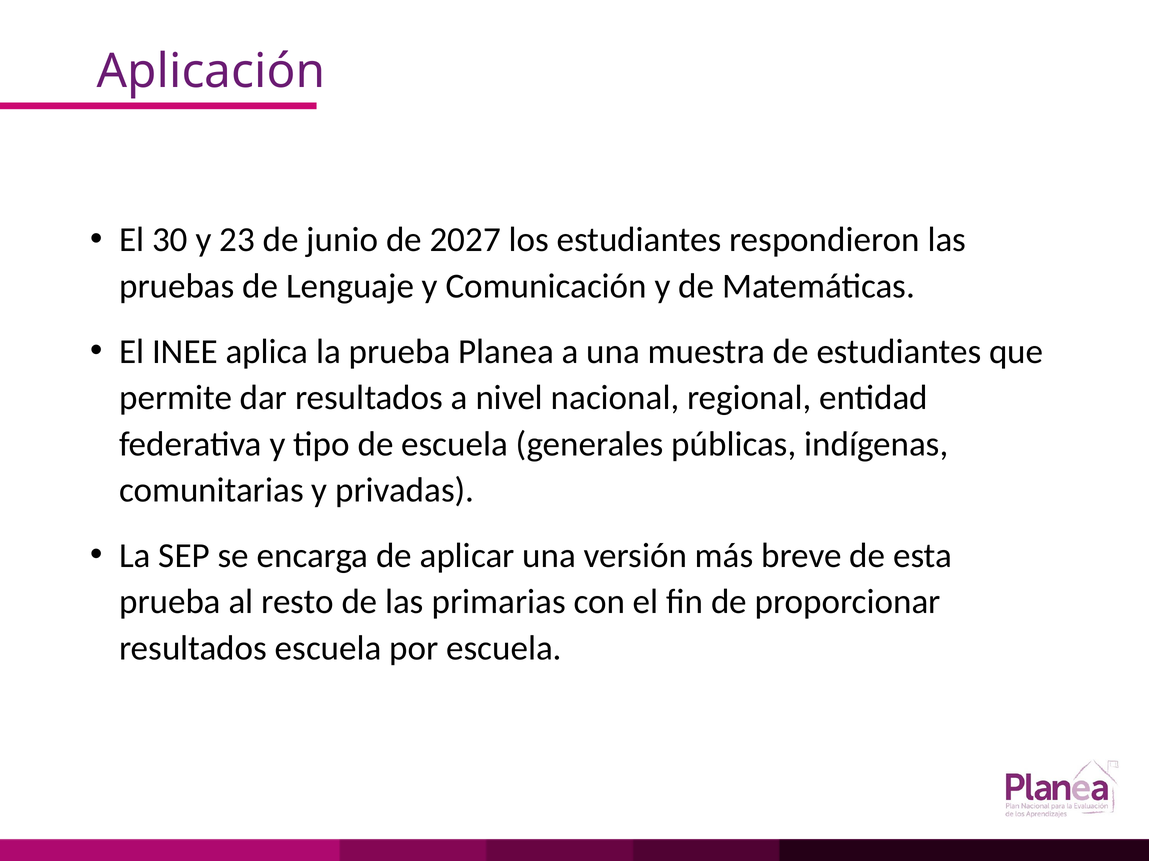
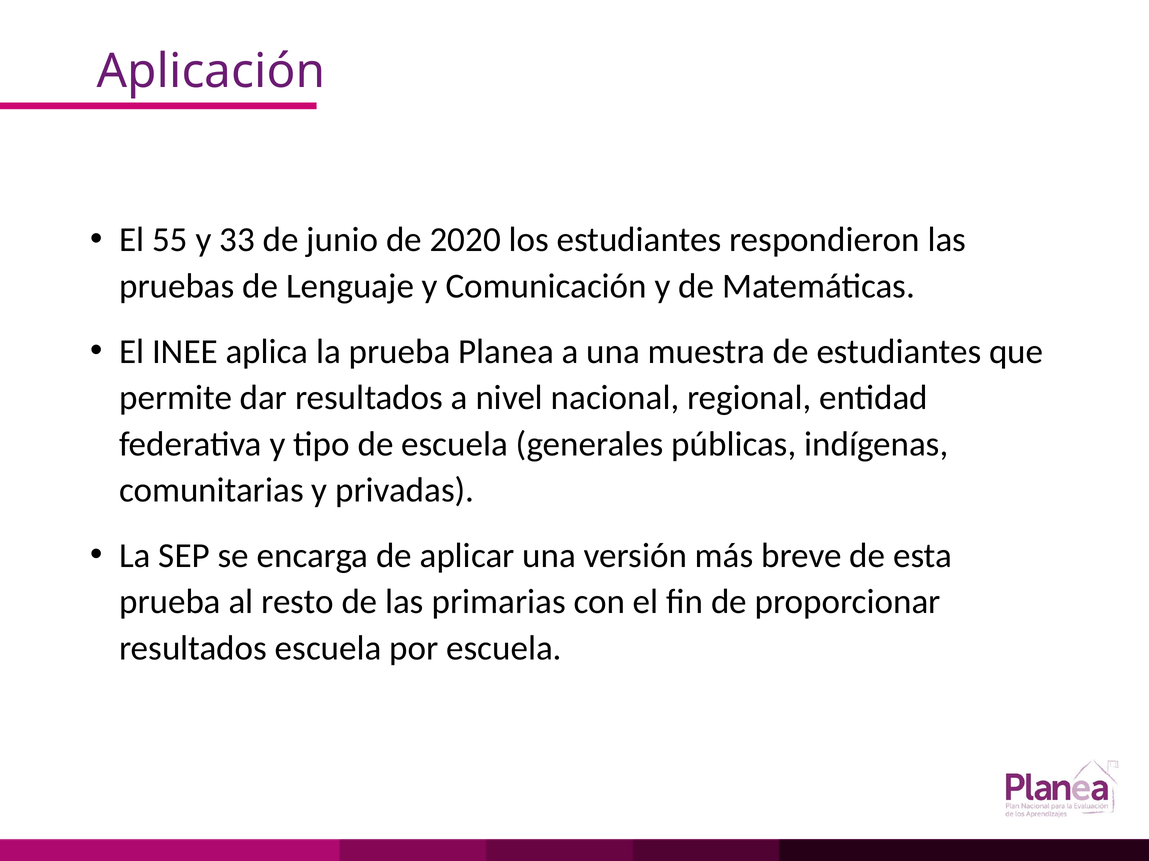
30: 30 -> 55 (170, 240)
23: 23 -> 33 (237, 240)
2027: 2027 -> 2020 (465, 240)
